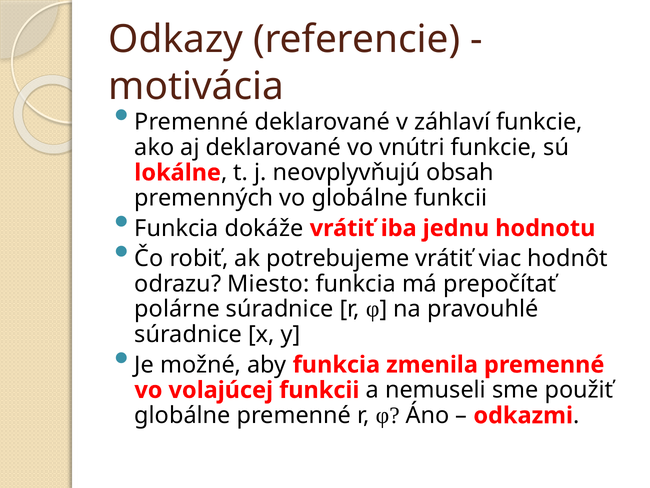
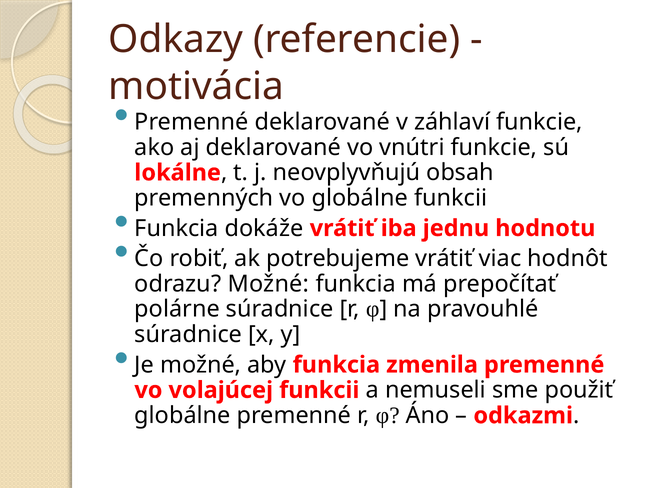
odrazu Miesto: Miesto -> Možné (268, 284)
